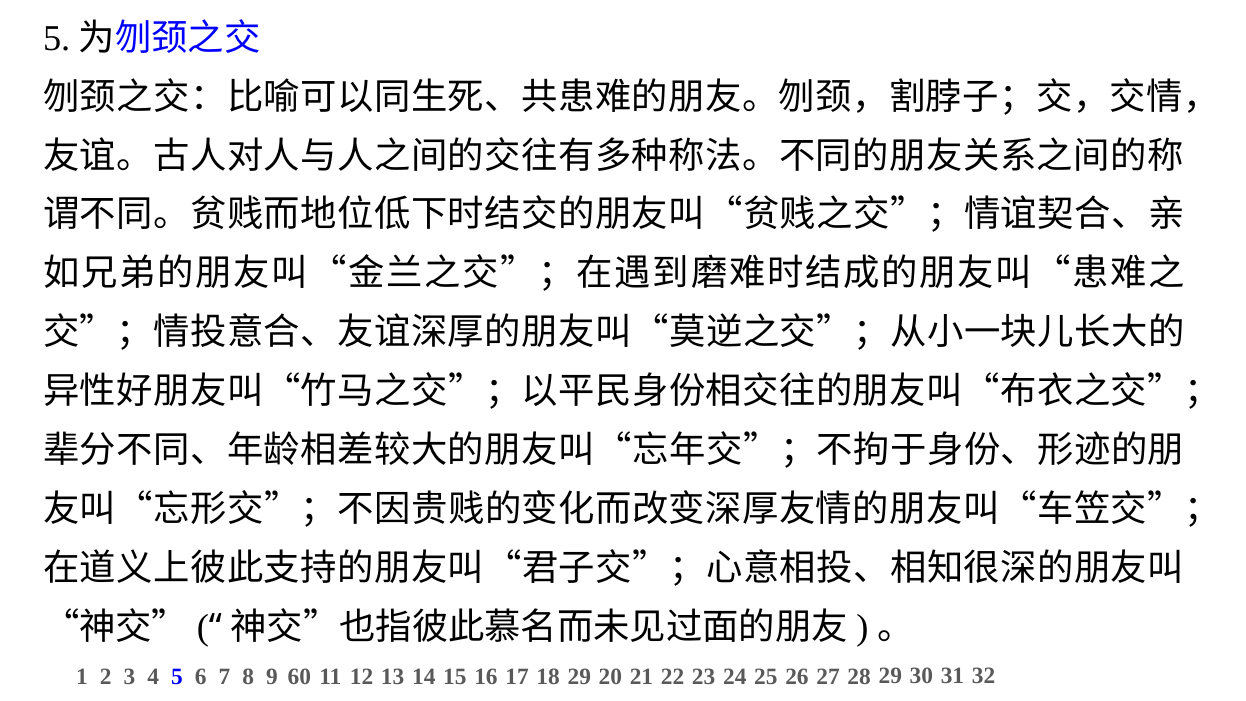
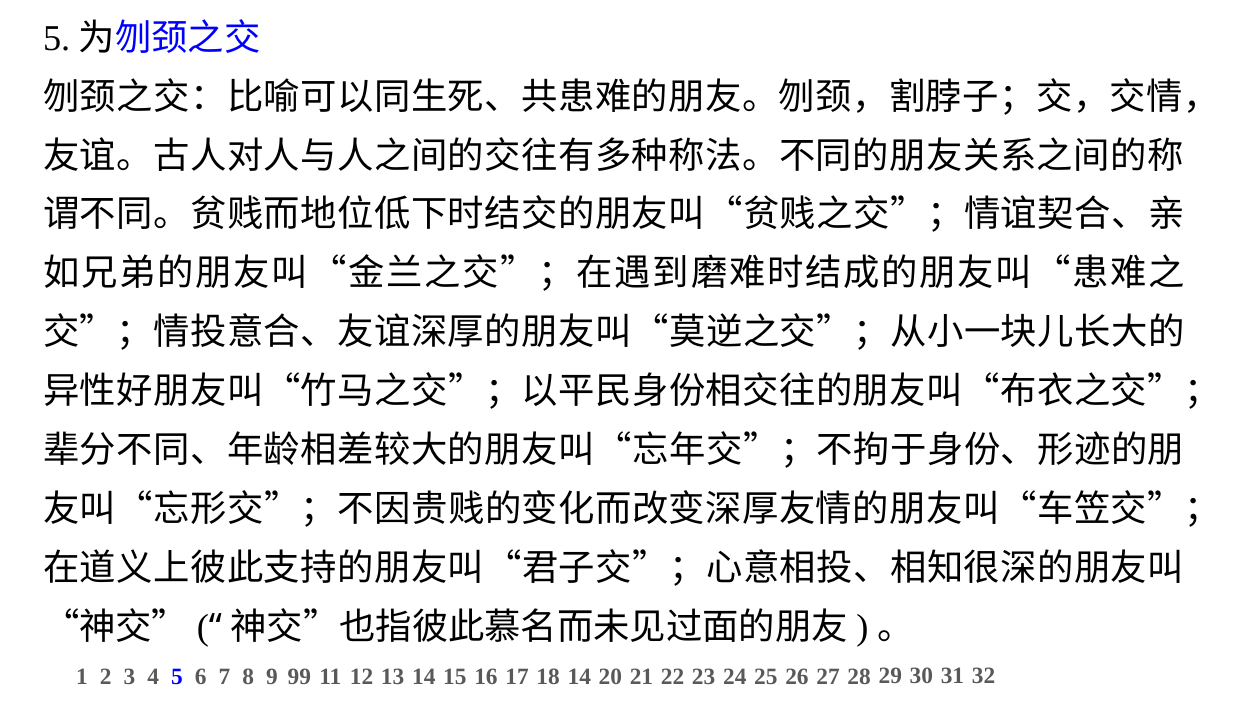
60: 60 -> 99 (299, 677)
18 29: 29 -> 14 (579, 677)
